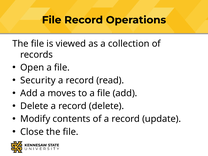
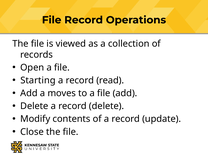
Security: Security -> Starting (38, 80)
